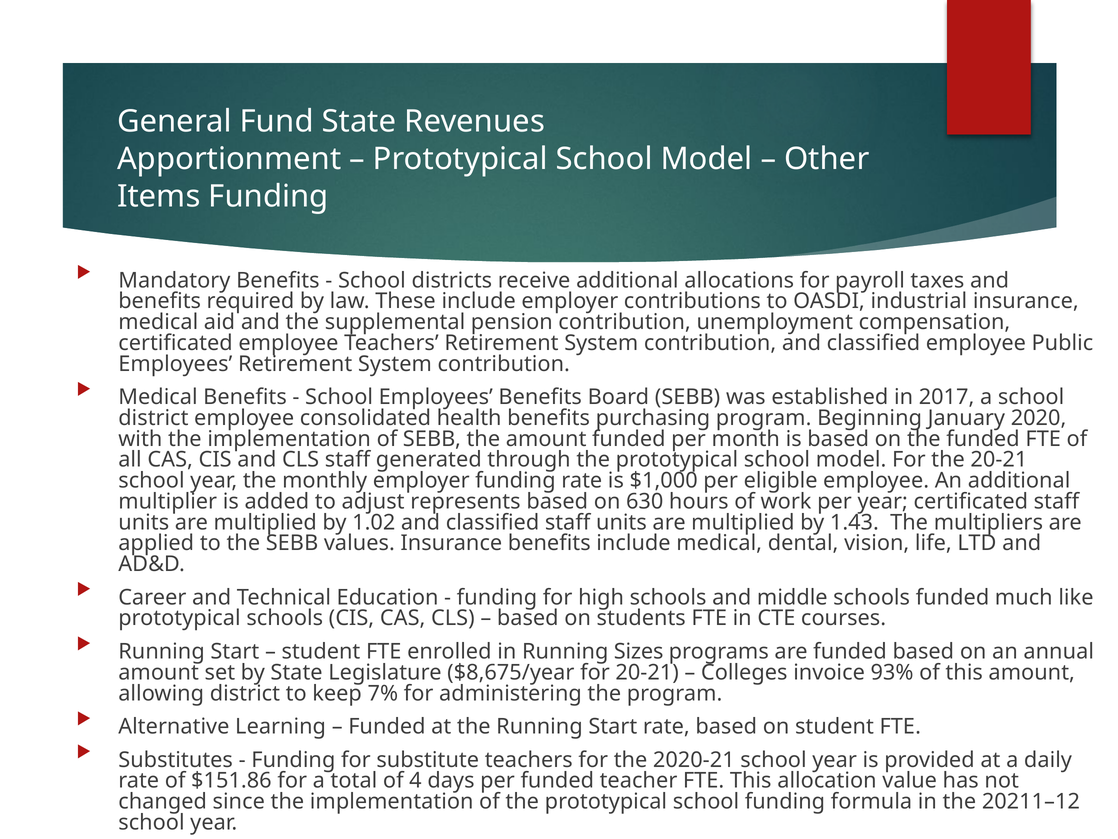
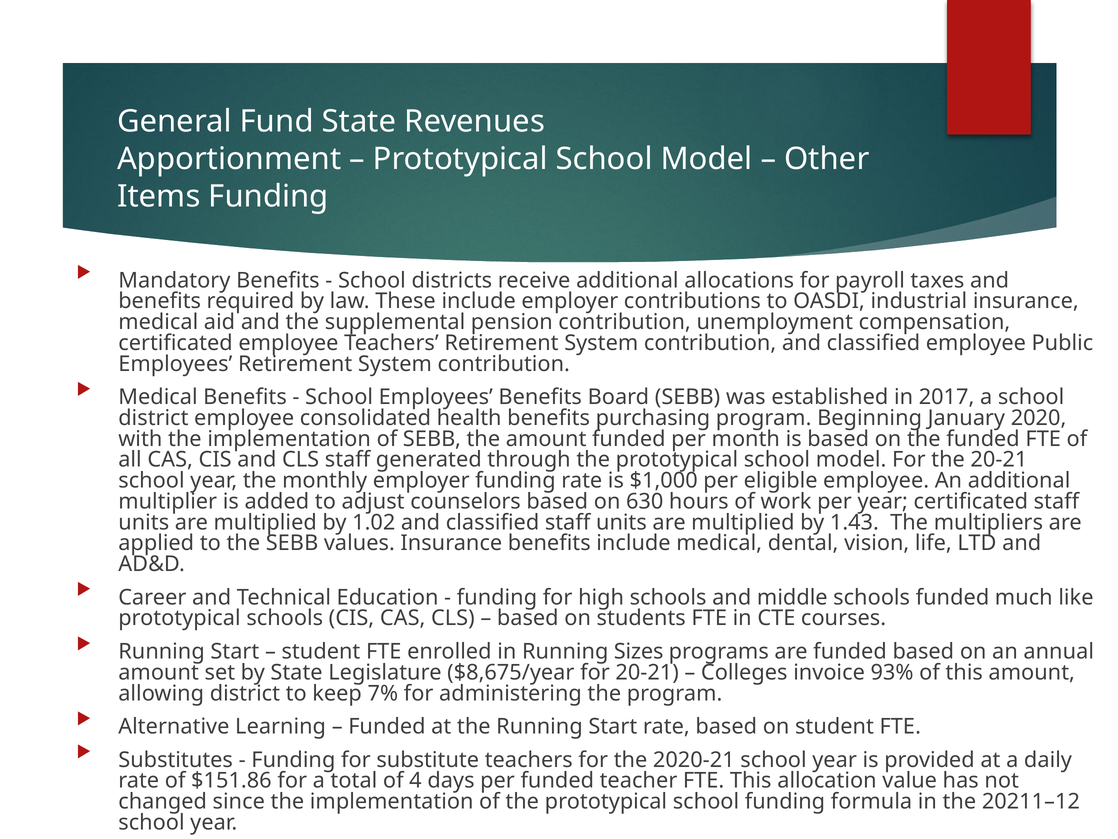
represents: represents -> counselors (466, 501)
